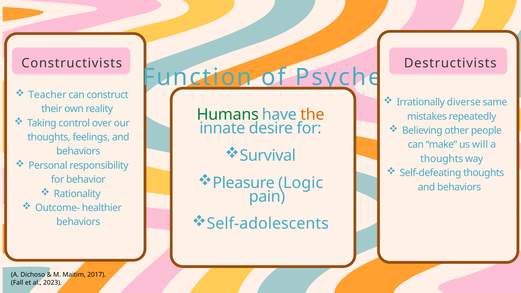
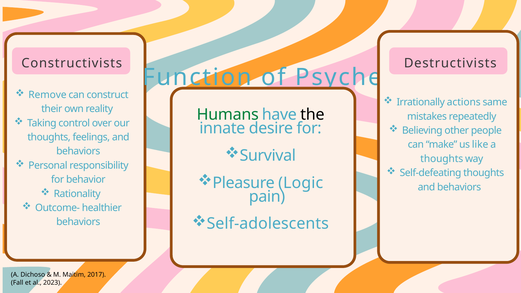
Teacher: Teacher -> Remove (47, 95)
diverse: diverse -> actions (464, 102)
the colour: orange -> black (312, 115)
will: will -> like (480, 145)
